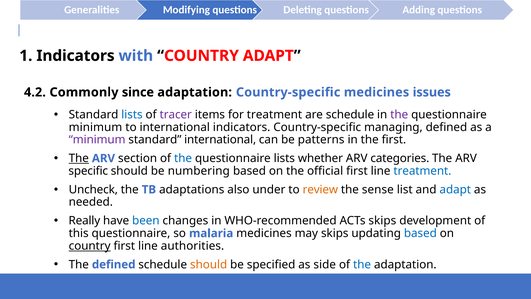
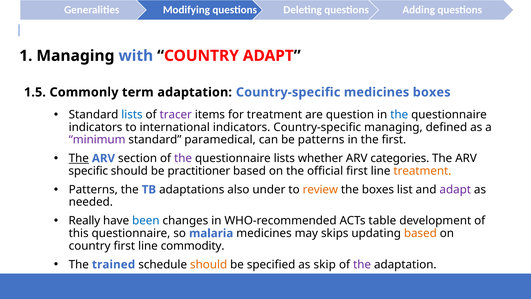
1 Indicators: Indicators -> Managing (75, 56)
4.2: 4.2 -> 1.5 (35, 92)
since: since -> term (138, 92)
medicines issues: issues -> boxes (432, 92)
are schedule: schedule -> question (350, 115)
the colour: purple -> blue (399, 115)
minimum: minimum -> indicators (96, 127)
standard international: international -> paramedical (220, 140)
the colour: blue -> purple (183, 158)
numbering: numbering -> practitioner (199, 171)
treatment colour: blue -> orange (422, 171)
Uncheck: Uncheck -> Patterns (93, 189)
the sense: sense -> boxes (378, 189)
adapt colour: blue -> purple (455, 189)
ACTs skips: skips -> table (382, 221)
based colour: blue -> orange (420, 233)
country underline: present -> none (90, 246)
authorities: authorities -> commodity (193, 246)
The defined: defined -> trained (114, 264)
side: side -> skip (325, 264)
the colour: blue -> purple (362, 264)
